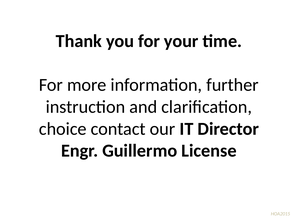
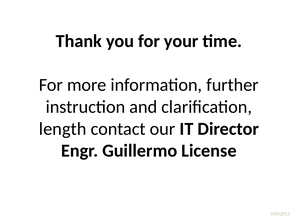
choice: choice -> length (63, 129)
